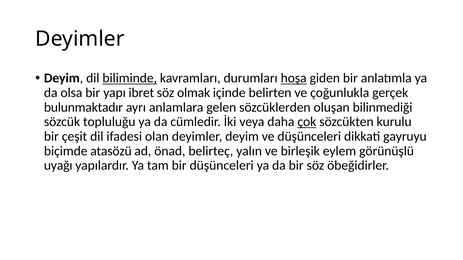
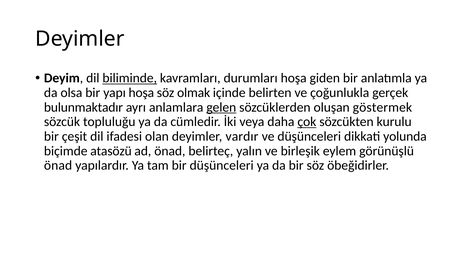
hoşa underline: present -> none (294, 78)
yapı ibret: ibret -> hoşa (141, 93)
gelen underline: none -> present (221, 107)
bilinmediği: bilinmediği -> göstermek (382, 107)
deyimler deyim: deyim -> vardır (242, 137)
gayruyu: gayruyu -> yolunda (405, 137)
uyağı: uyağı -> önad (58, 166)
